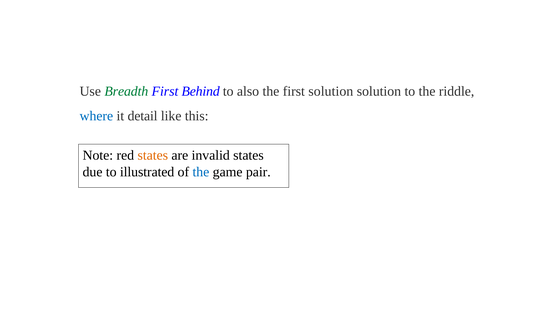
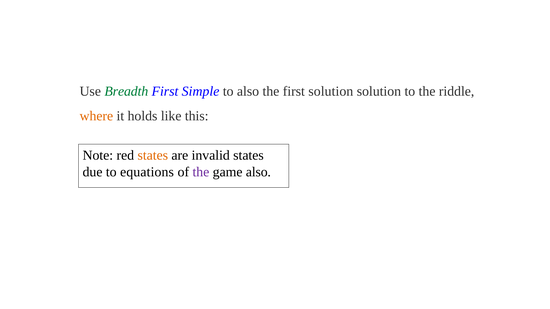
Behind: Behind -> Simple (201, 91)
where colour: blue -> orange (96, 116)
detail: detail -> holds (143, 116)
illustrated: illustrated -> equations (147, 172)
the colour: blue -> purple (201, 172)
game pair: pair -> also (258, 172)
